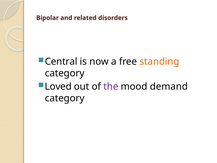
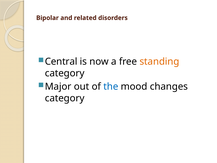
Loved: Loved -> Major (58, 86)
the colour: purple -> blue (111, 86)
demand: demand -> changes (169, 86)
